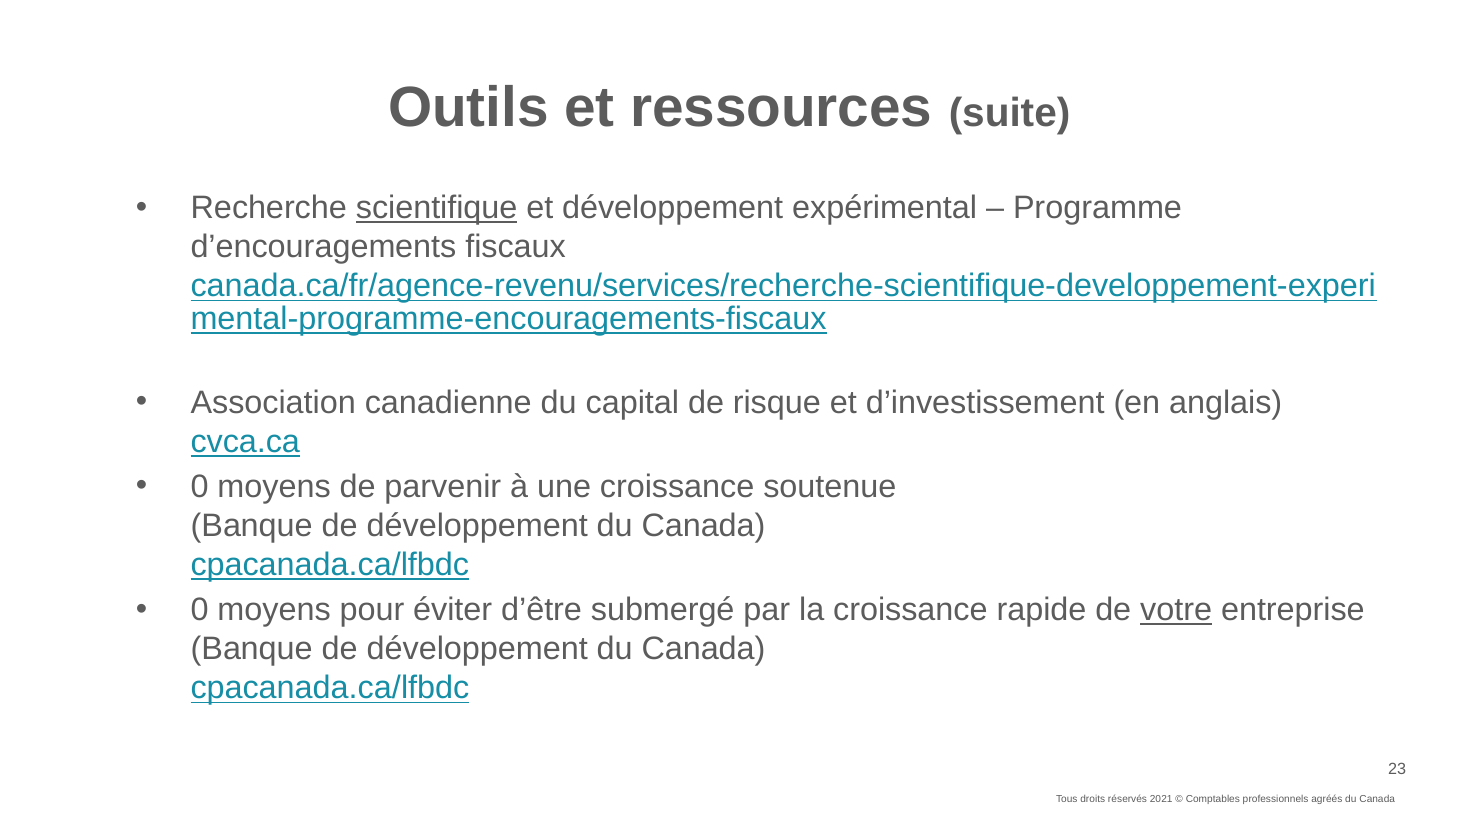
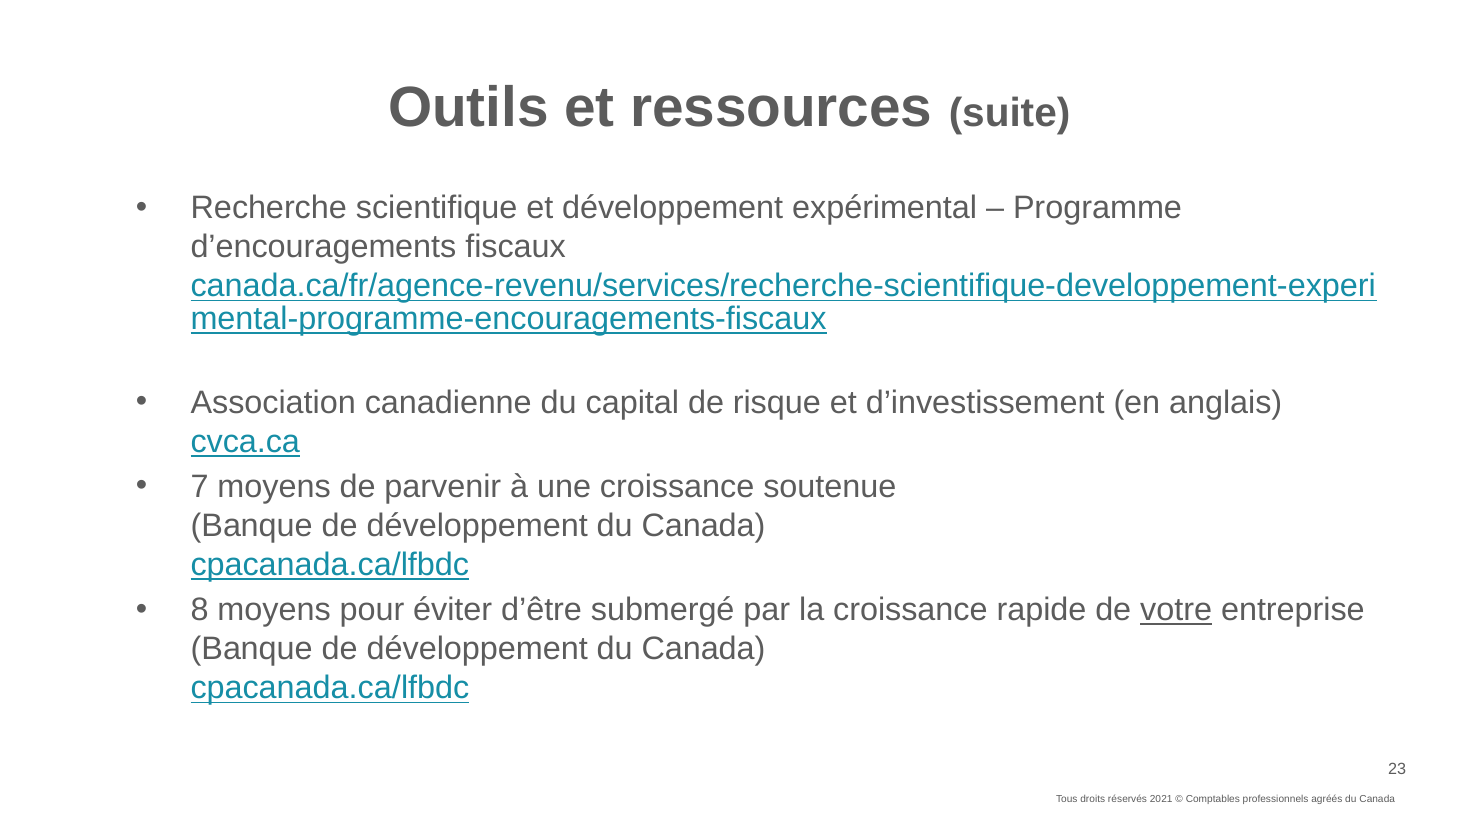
scientifique underline: present -> none (437, 208)
0: 0 -> 7 (200, 487)
0: 0 -> 8 (200, 610)
